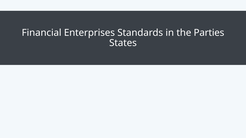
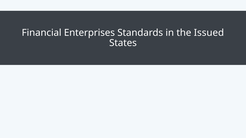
Parties: Parties -> Issued (209, 33)
